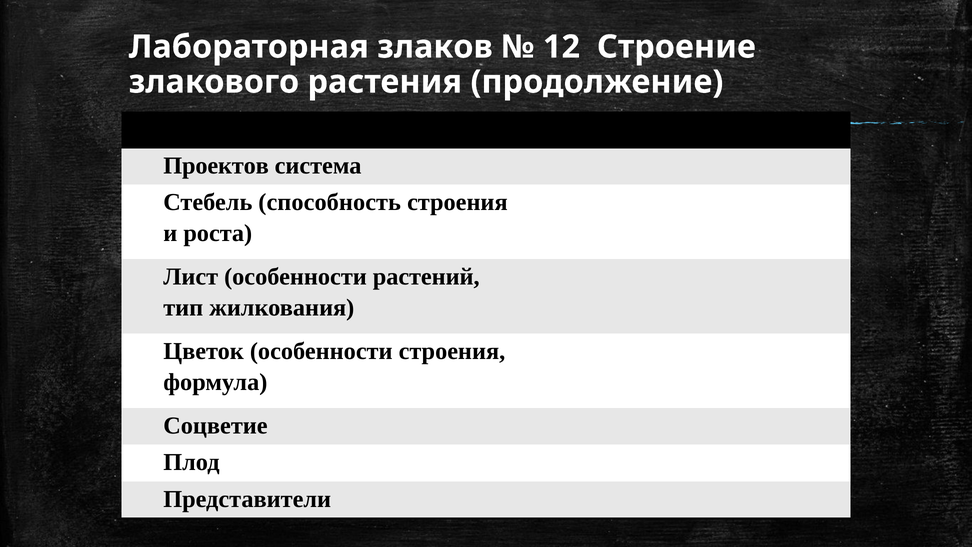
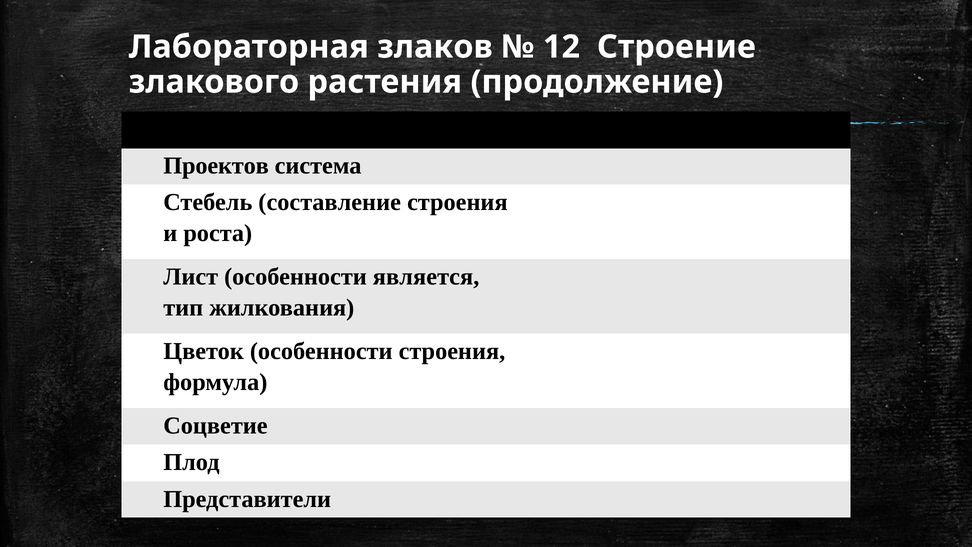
способность: способность -> составление (330, 202)
растений: растений -> является (426, 277)
